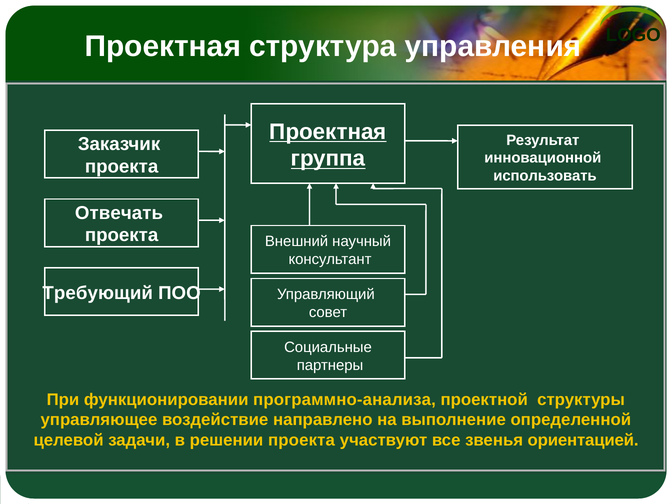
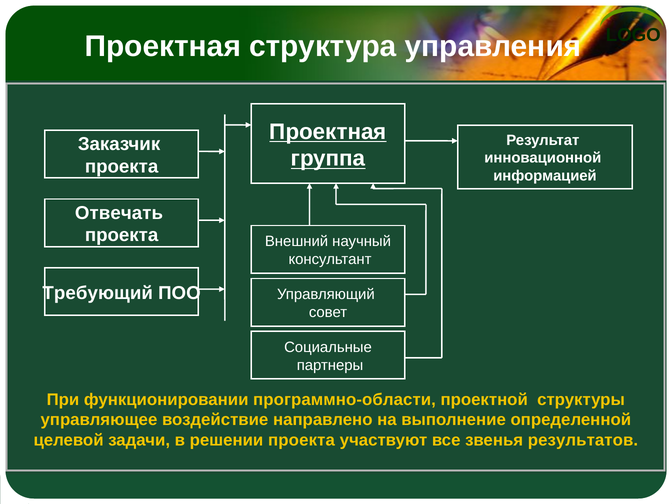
использовать: использовать -> информацией (545, 176)
программно-анализа: программно-анализа -> программно-области (344, 400)
ориентацией: ориентацией -> результатов (583, 440)
